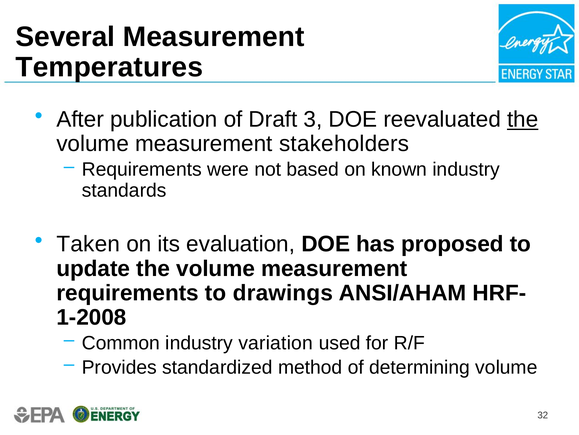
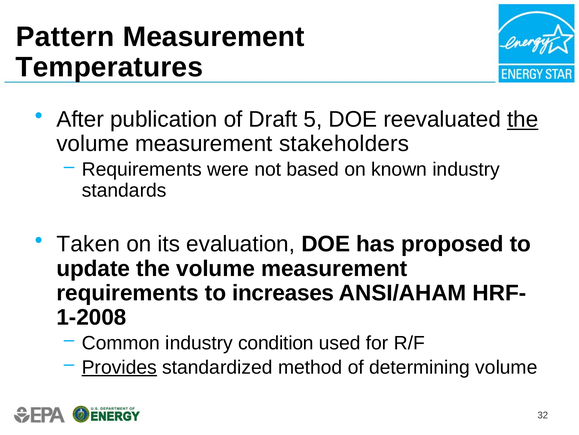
Several: Several -> Pattern (65, 37)
3: 3 -> 5 (313, 119)
drawings: drawings -> increases (283, 292)
variation: variation -> condition (276, 342)
Provides underline: none -> present (119, 367)
